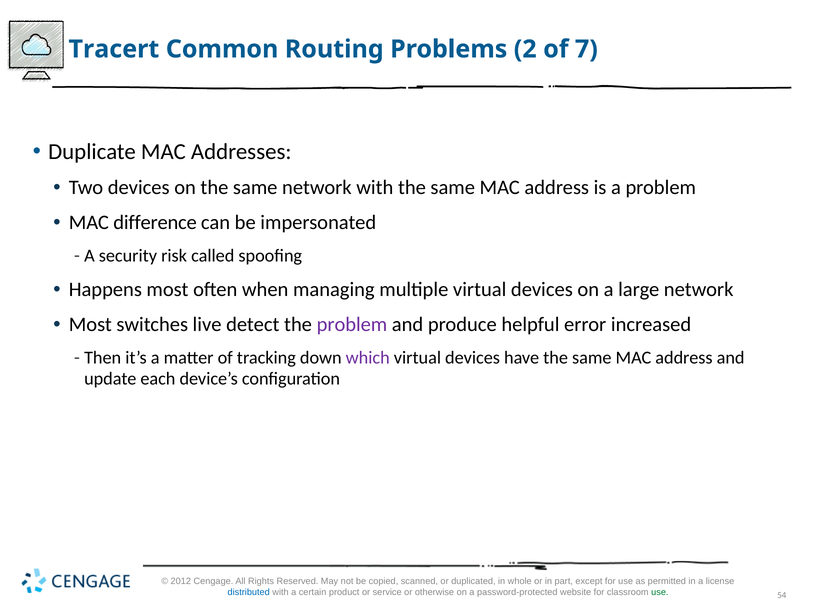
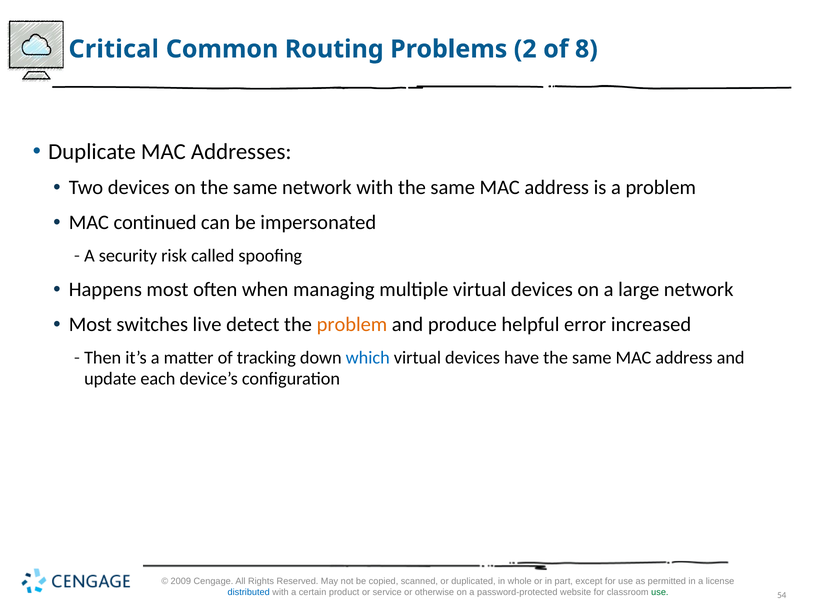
Tracert: Tracert -> Critical (114, 49)
7: 7 -> 8 (586, 49)
difference: difference -> continued (155, 223)
problem colour: purple -> orange (352, 325)
which colour: purple -> blue (368, 358)
2012: 2012 -> 2009 (181, 582)
